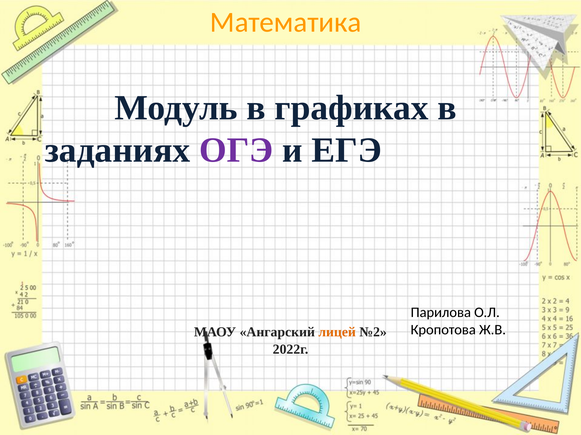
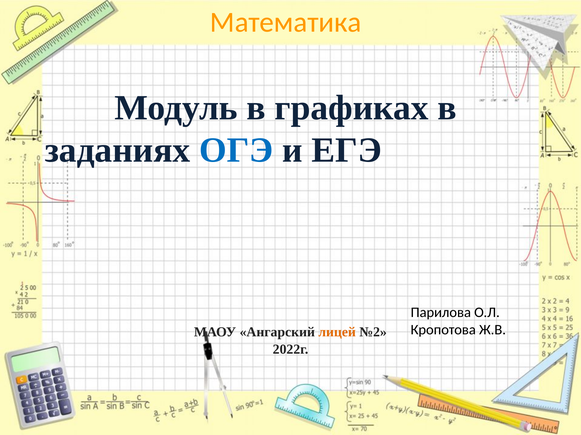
ОГЭ colour: purple -> blue (236, 150)
